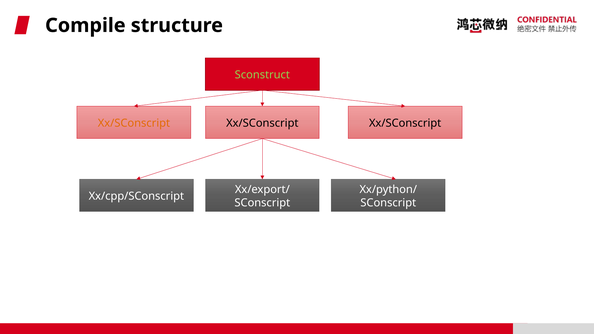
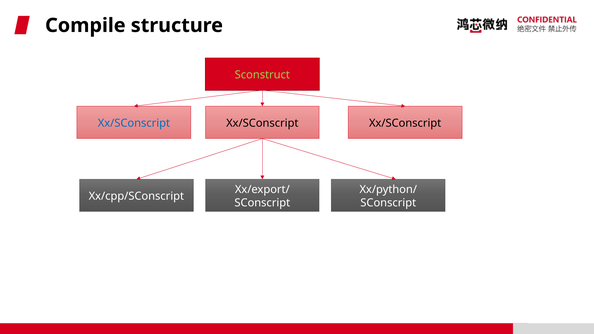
Xx/SConscript colour: orange -> blue (134, 123)
